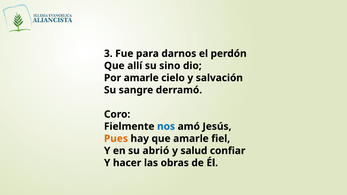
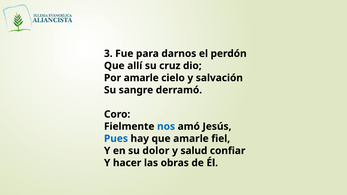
sino: sino -> cruz (170, 66)
Pues colour: orange -> blue (116, 139)
abrió: abrió -> dolor (156, 151)
